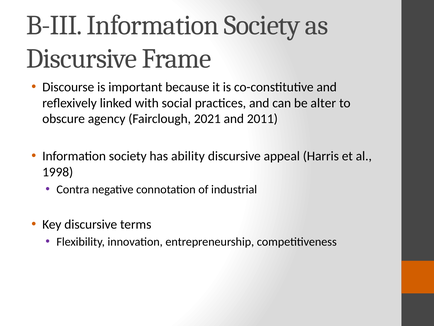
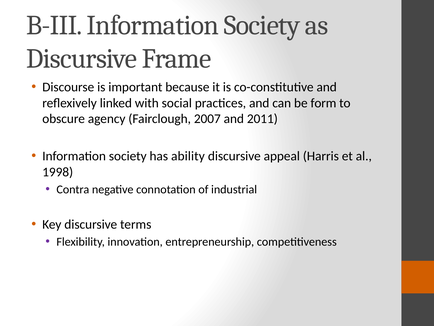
alter: alter -> form (323, 103)
2021: 2021 -> 2007 (207, 119)
